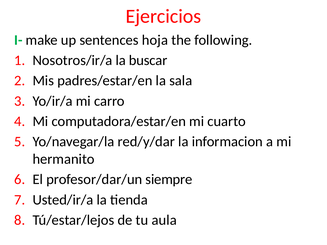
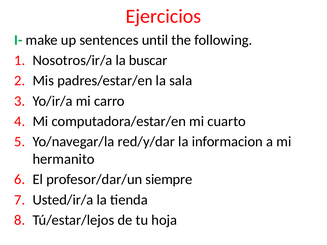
hoja: hoja -> until (155, 40)
aula: aula -> hoja (164, 220)
